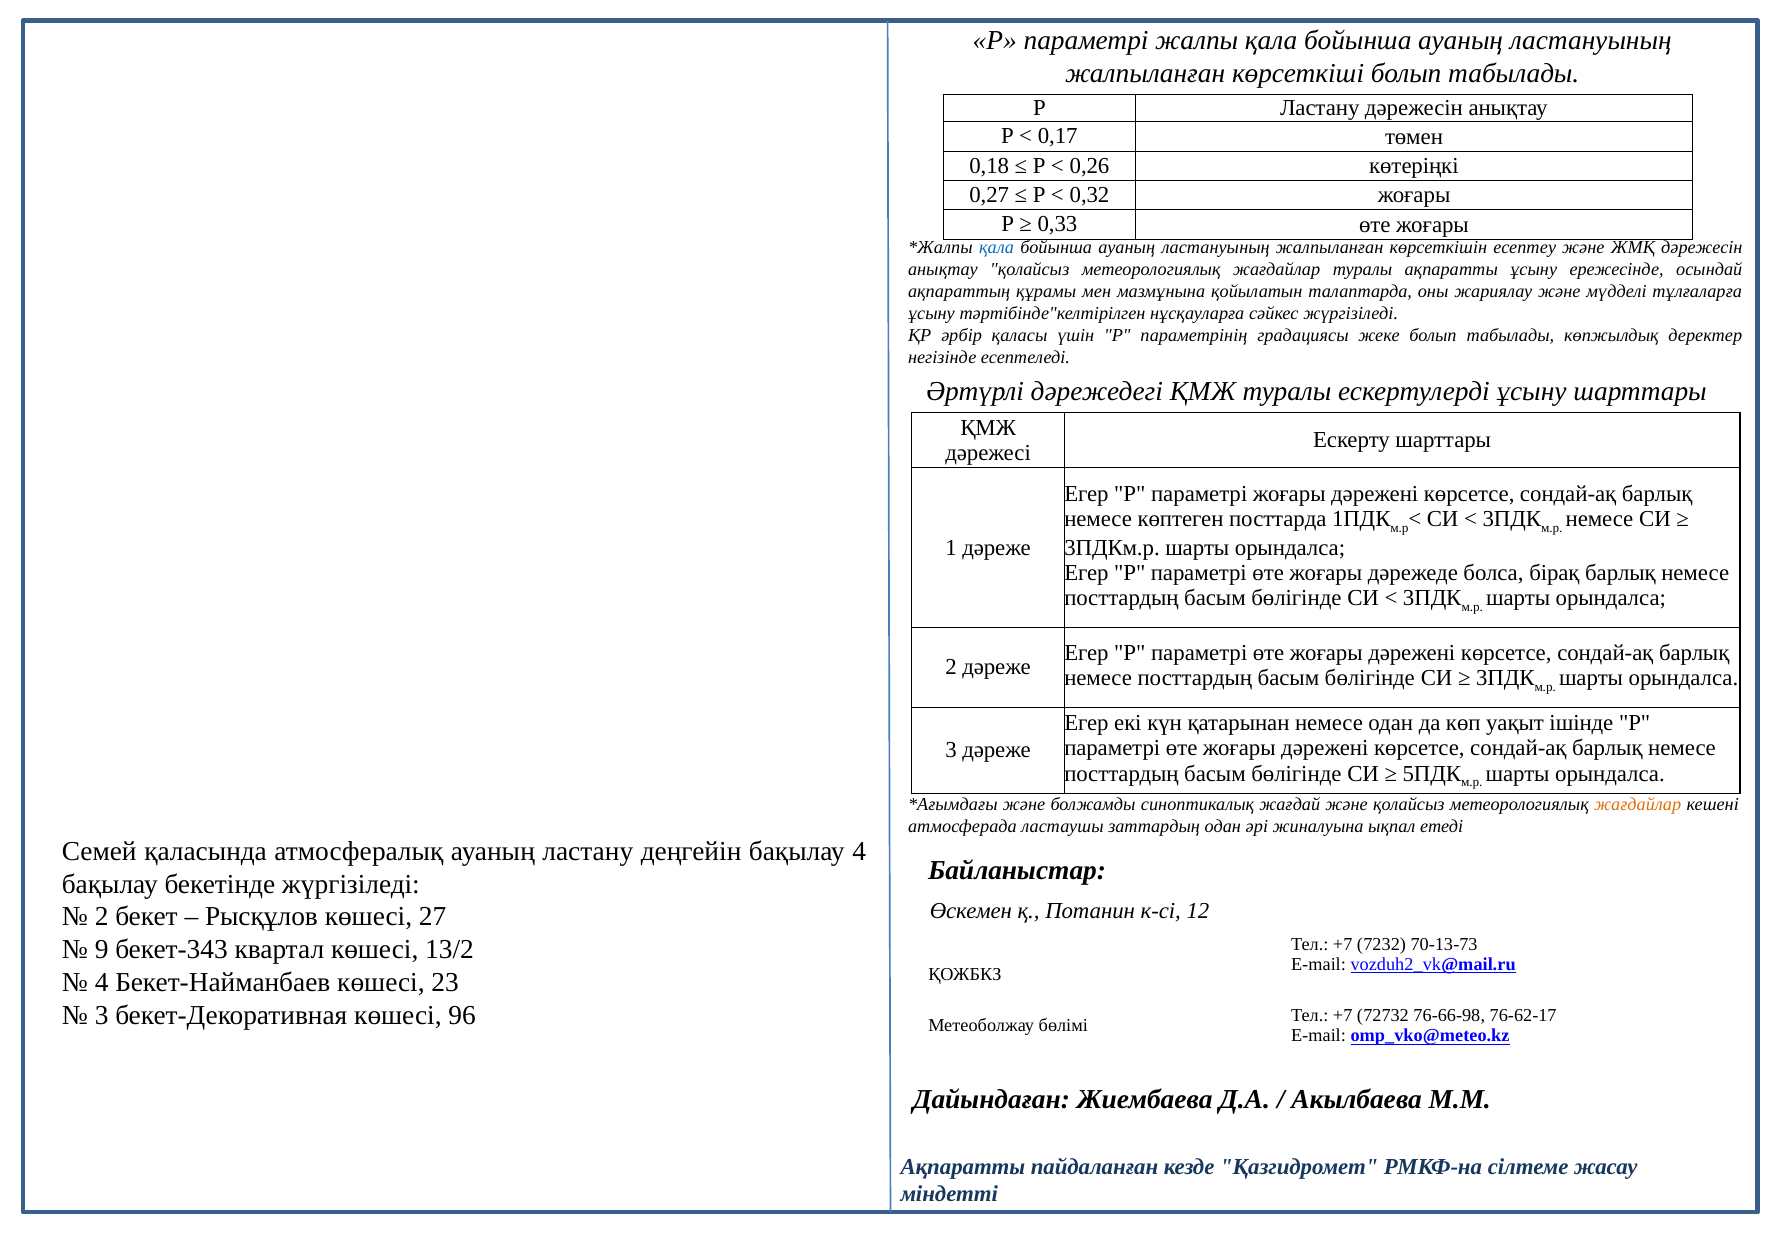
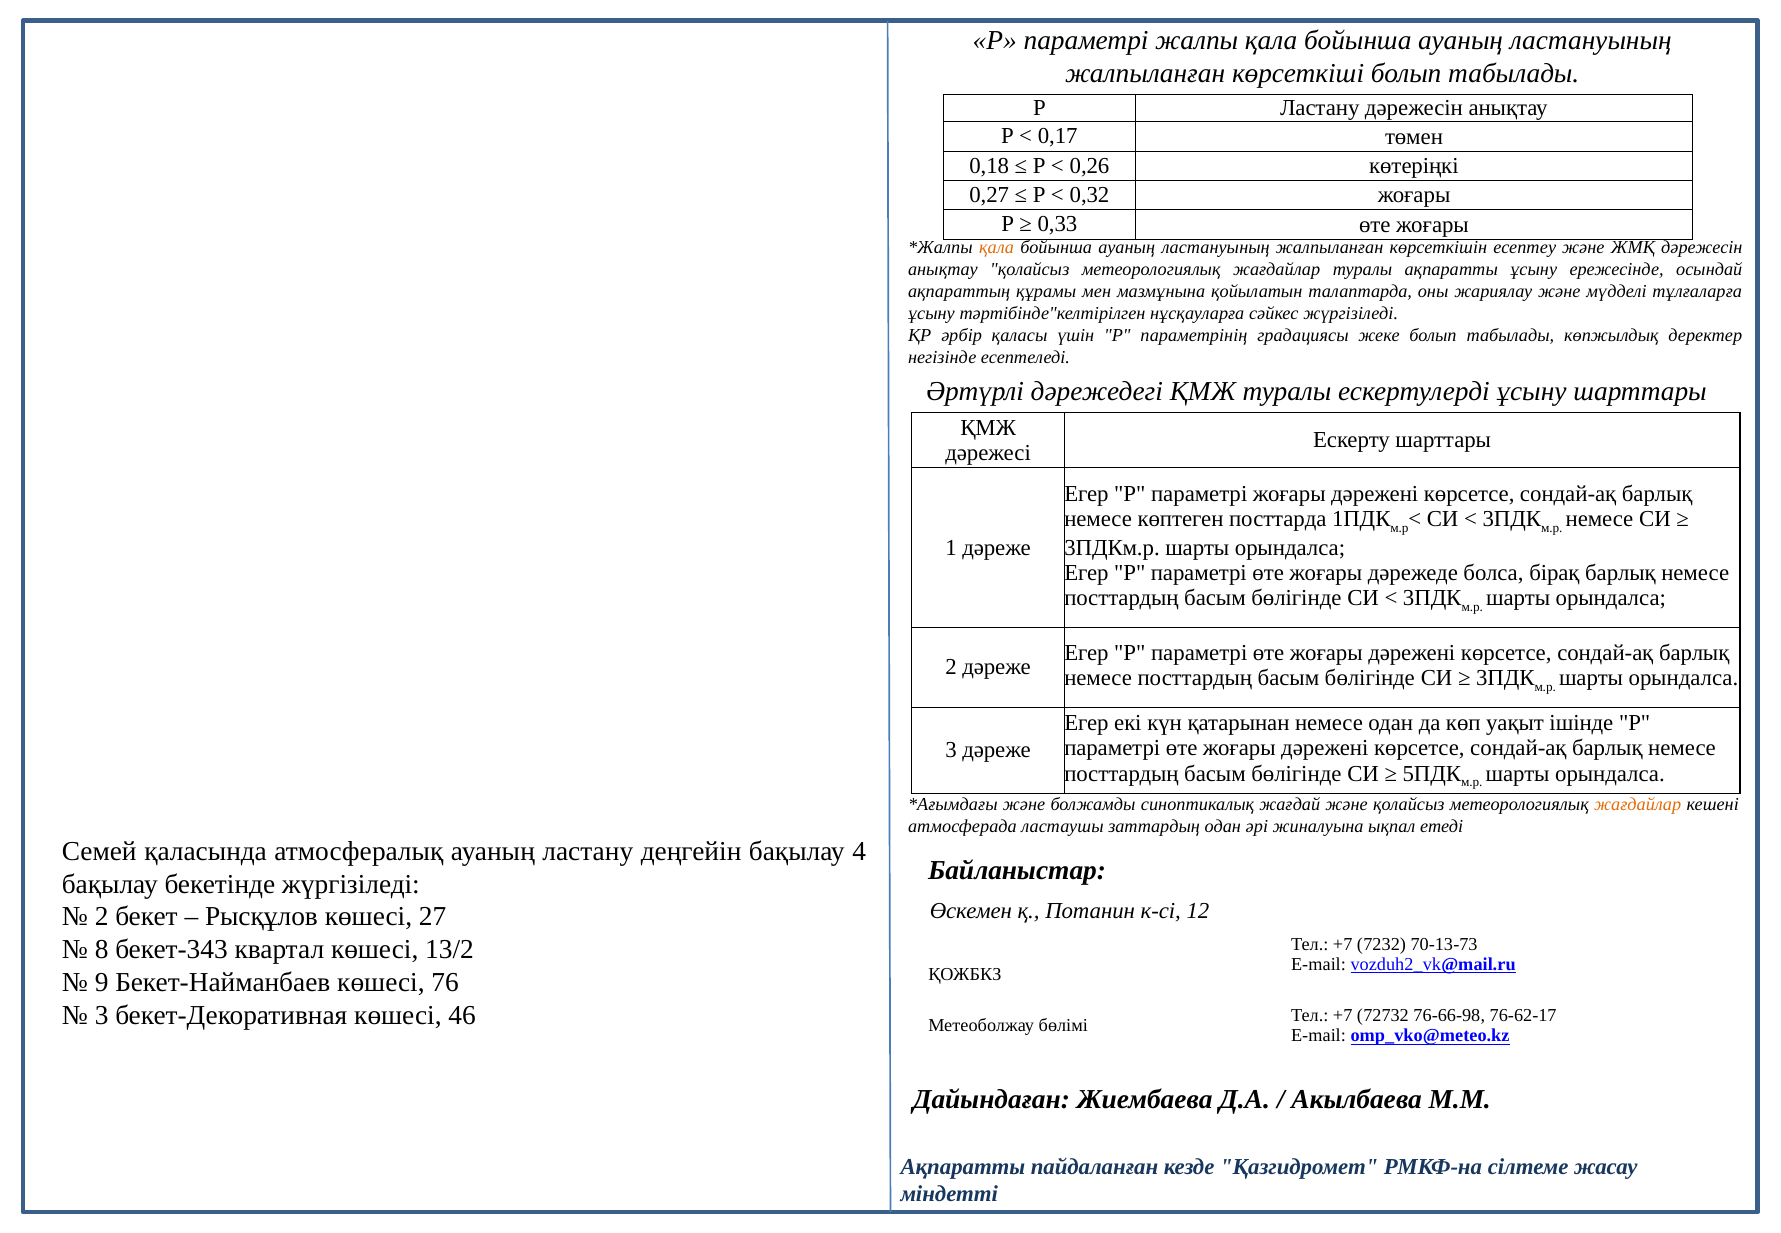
қала colour: blue -> orange (997, 248)
9: 9 -> 8 (102, 950)
4: 4 -> 9 (102, 983)
23: 23 -> 76 (445, 983)
96: 96 -> 46 (462, 1016)
